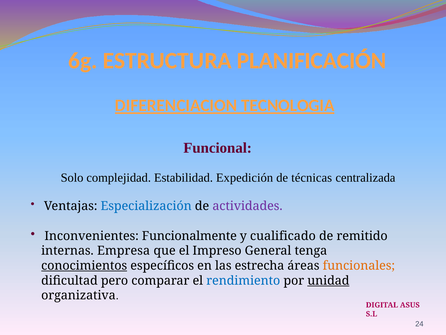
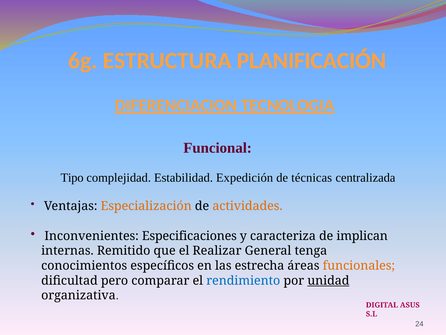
Solo: Solo -> Tipo (72, 177)
Especialización colour: blue -> orange (146, 206)
actividades colour: purple -> orange (247, 206)
Funcionalmente: Funcionalmente -> Especificaciones (189, 236)
cualificado: cualificado -> caracteriza (283, 236)
remitido: remitido -> implican (362, 236)
Empresa: Empresa -> Remitido (124, 250)
Impreso: Impreso -> Realizar (217, 250)
conocimientos underline: present -> none (84, 265)
